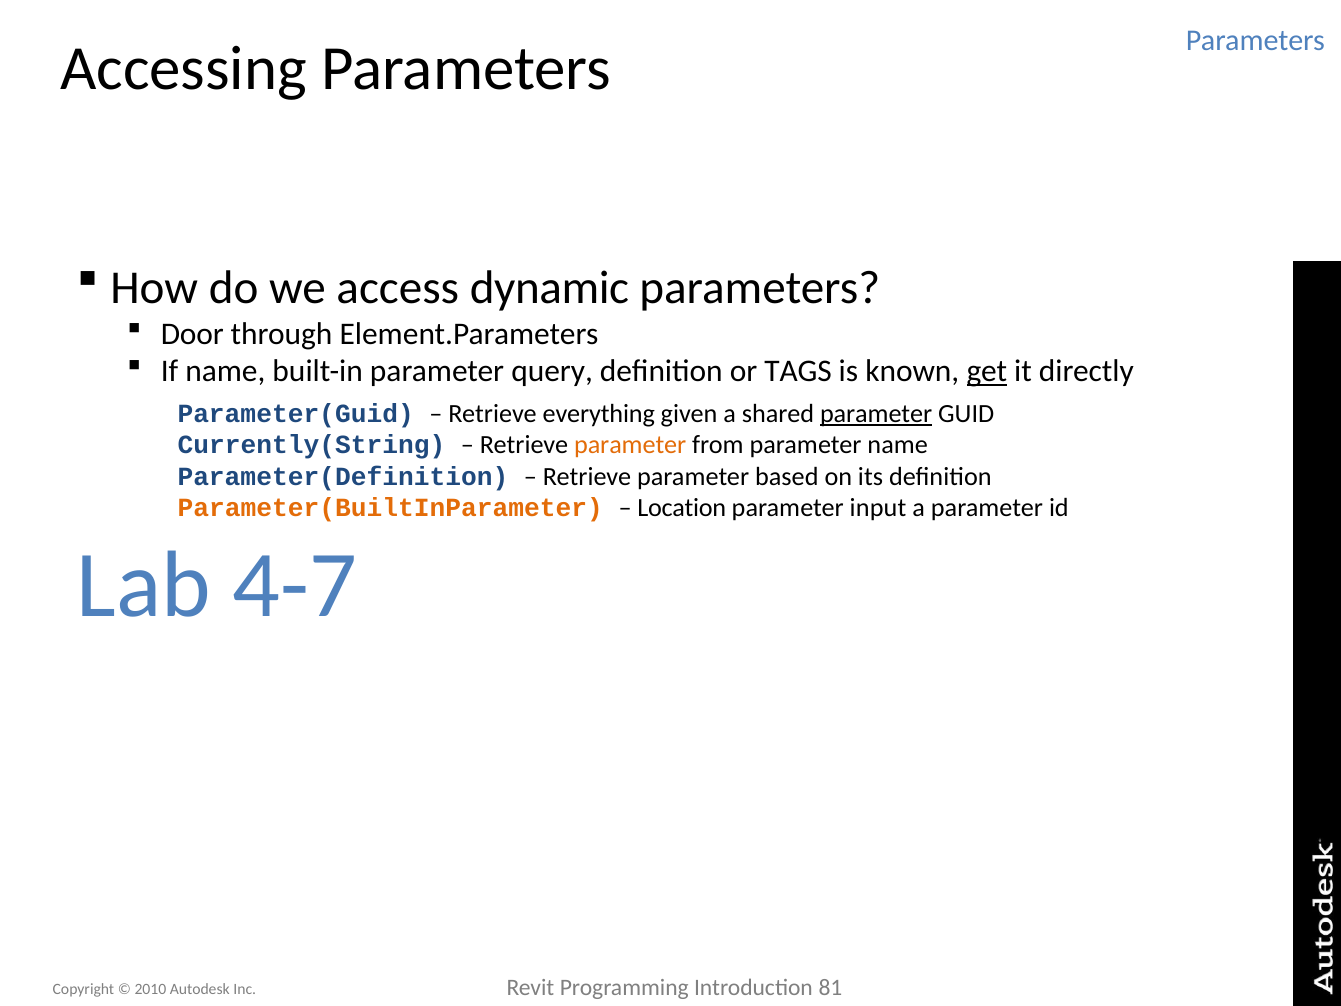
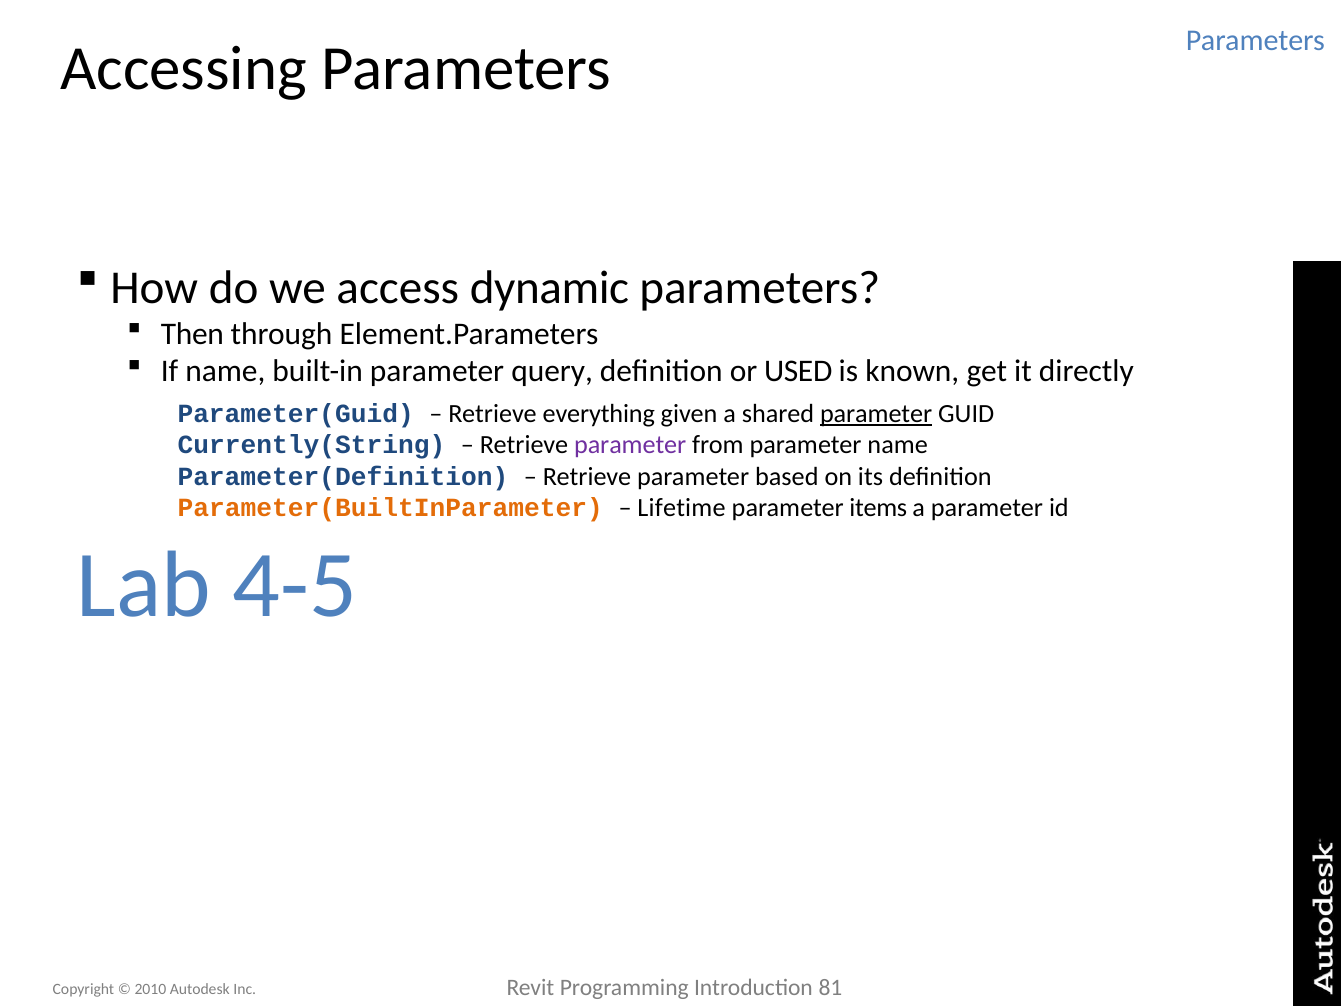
Door: Door -> Then (192, 334)
TAGS: TAGS -> USED (798, 372)
get underline: present -> none (987, 372)
parameter colour: orange -> purple (630, 445)
Location: Location -> Lifetime (681, 508)
input: input -> items (878, 508)
4-7: 4-7 -> 4-5 (295, 585)
